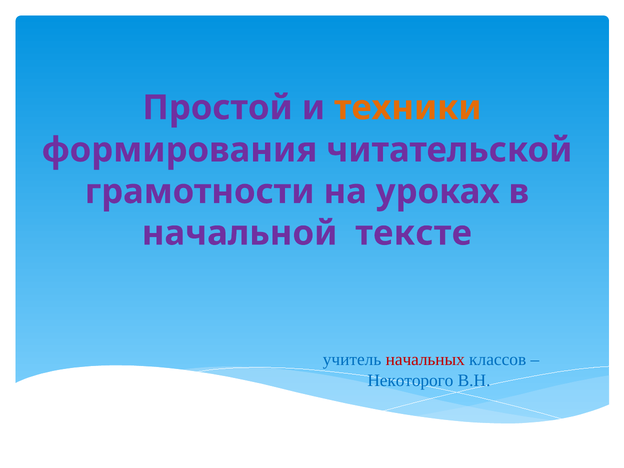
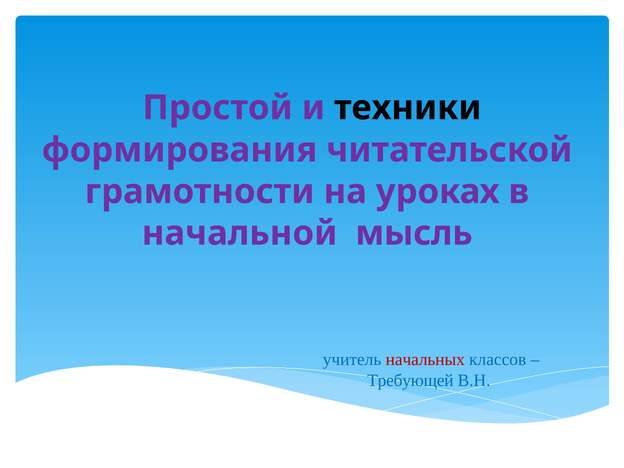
техники colour: orange -> black (408, 108)
тексте: тексте -> мысль (414, 233)
Некоторого: Некоторого -> Требующей (410, 380)
